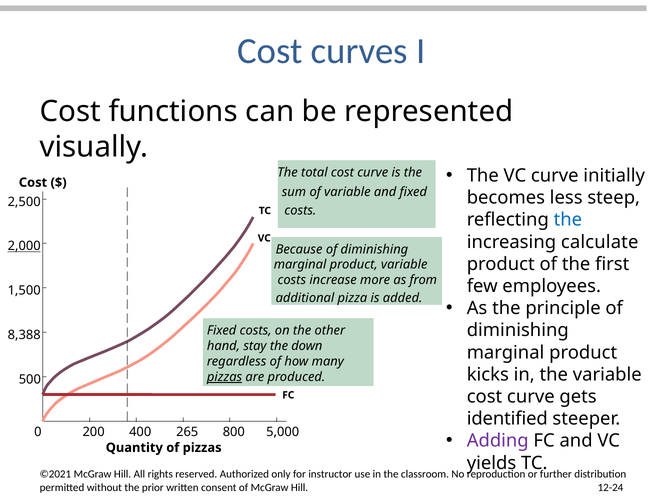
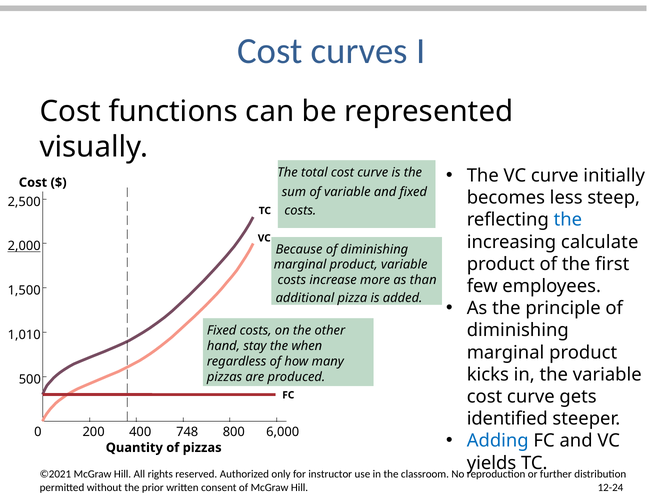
from: from -> than (423, 280)
8,388: 8,388 -> 1,010 (24, 335)
down: down -> when (307, 346)
pizzas underline: present -> none (225, 377)
265: 265 -> 748 (187, 432)
5,000: 5,000 -> 6,000 (283, 432)
Adding colour: purple -> blue (498, 441)
